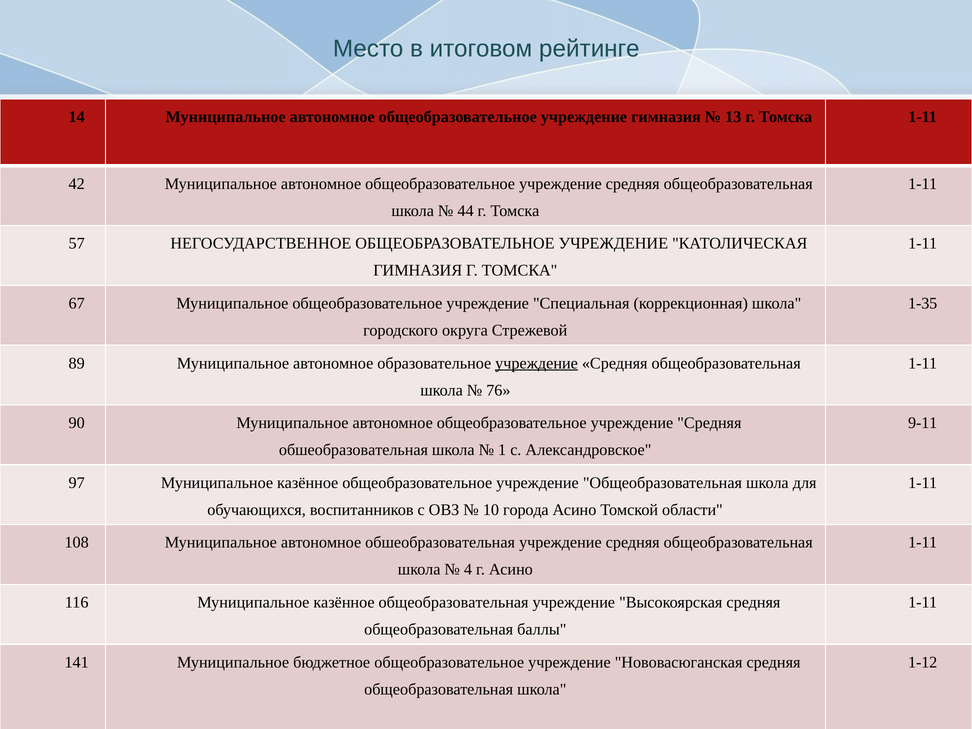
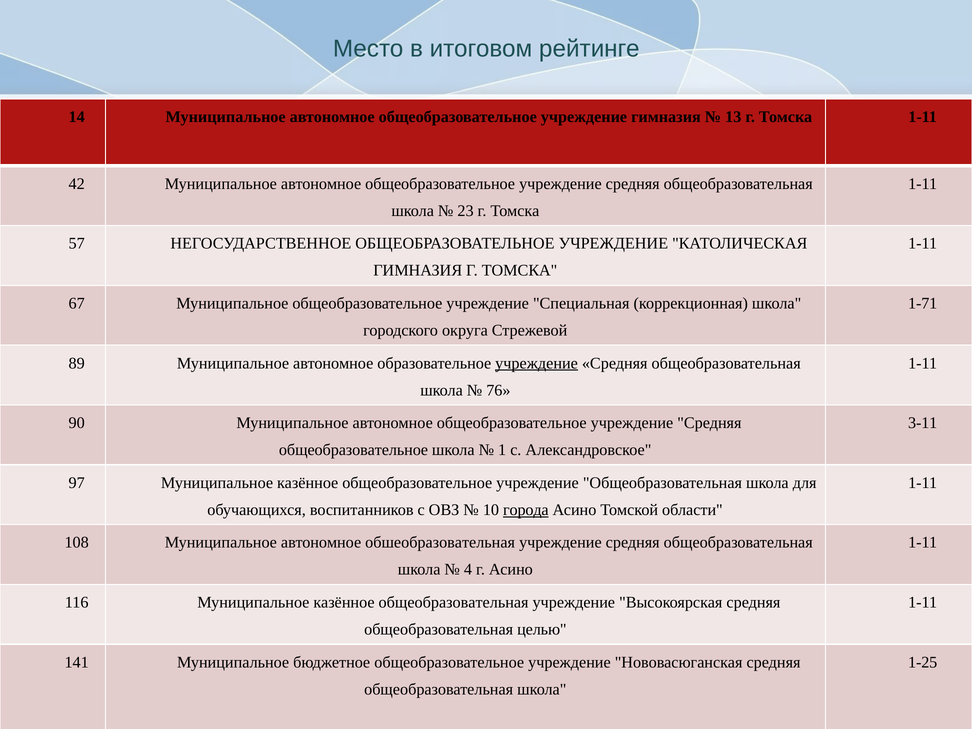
44: 44 -> 23 (466, 211)
1-35: 1-35 -> 1-71 (923, 303)
9-11: 9-11 -> 3-11 (923, 423)
обшеобразовательная: обшеобразовательная -> общеобразовательное (353, 450)
города underline: none -> present (526, 510)
баллы: баллы -> целью (542, 629)
1-12: 1-12 -> 1-25 (923, 662)
